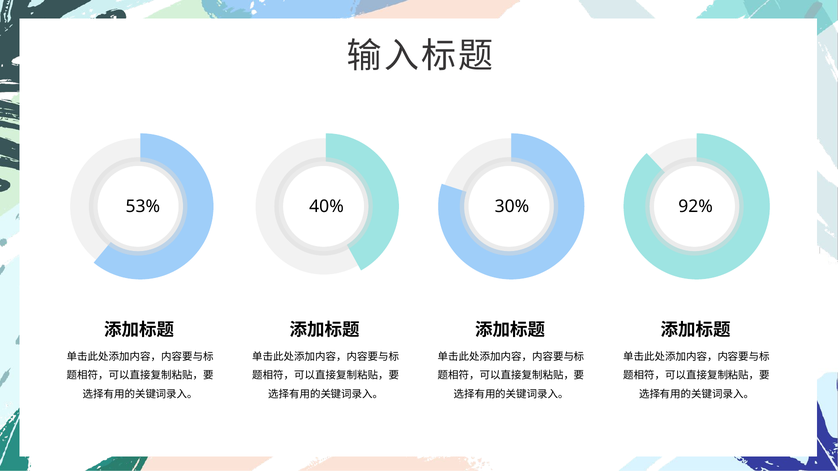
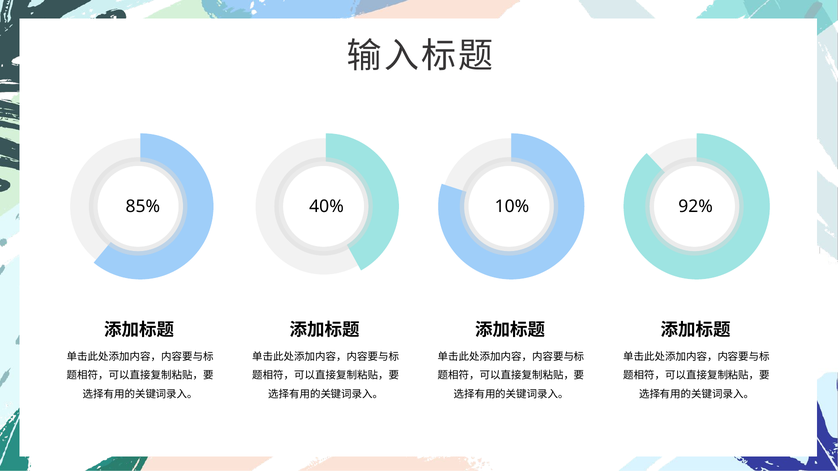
53%: 53% -> 85% (143, 207)
30%: 30% -> 10% (512, 207)
